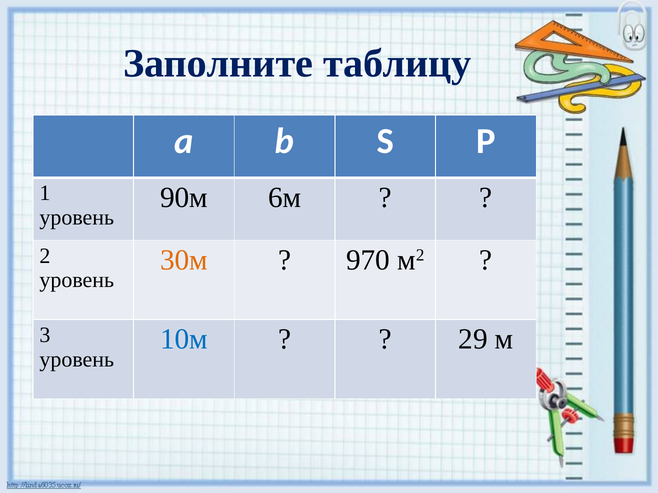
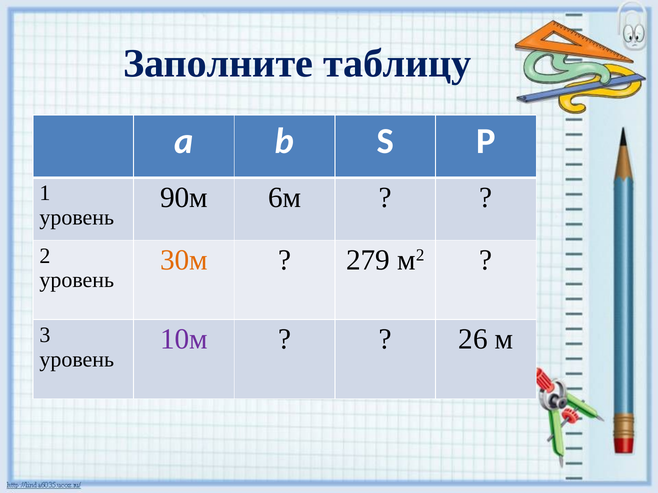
970: 970 -> 279 (368, 260)
10м colour: blue -> purple (184, 340)
29: 29 -> 26 (473, 340)
